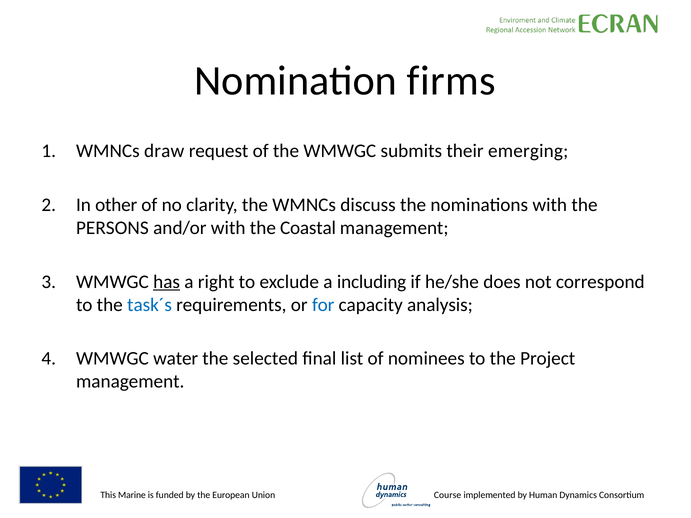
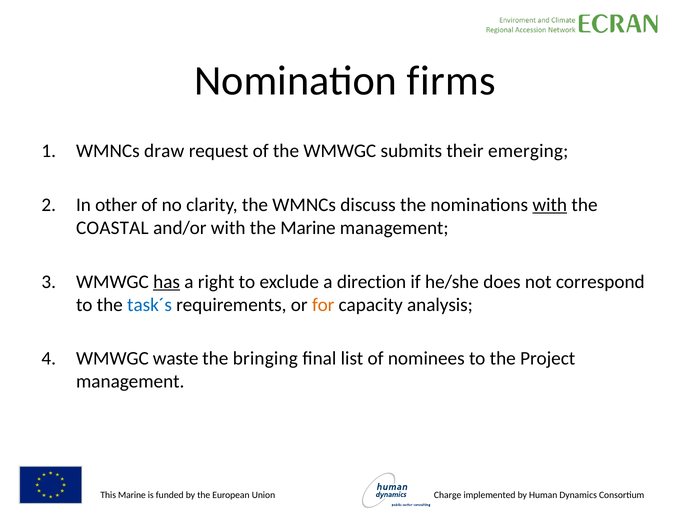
with underline: none -> present (550, 205)
PERSONS: PERSONS -> COASTAL (112, 228)
the Coastal: Coastal -> Marine (308, 228)
including: including -> direction (372, 282)
for colour: blue -> orange (323, 305)
water: water -> waste (176, 359)
selected: selected -> bringing (265, 359)
Course: Course -> Charge (448, 495)
